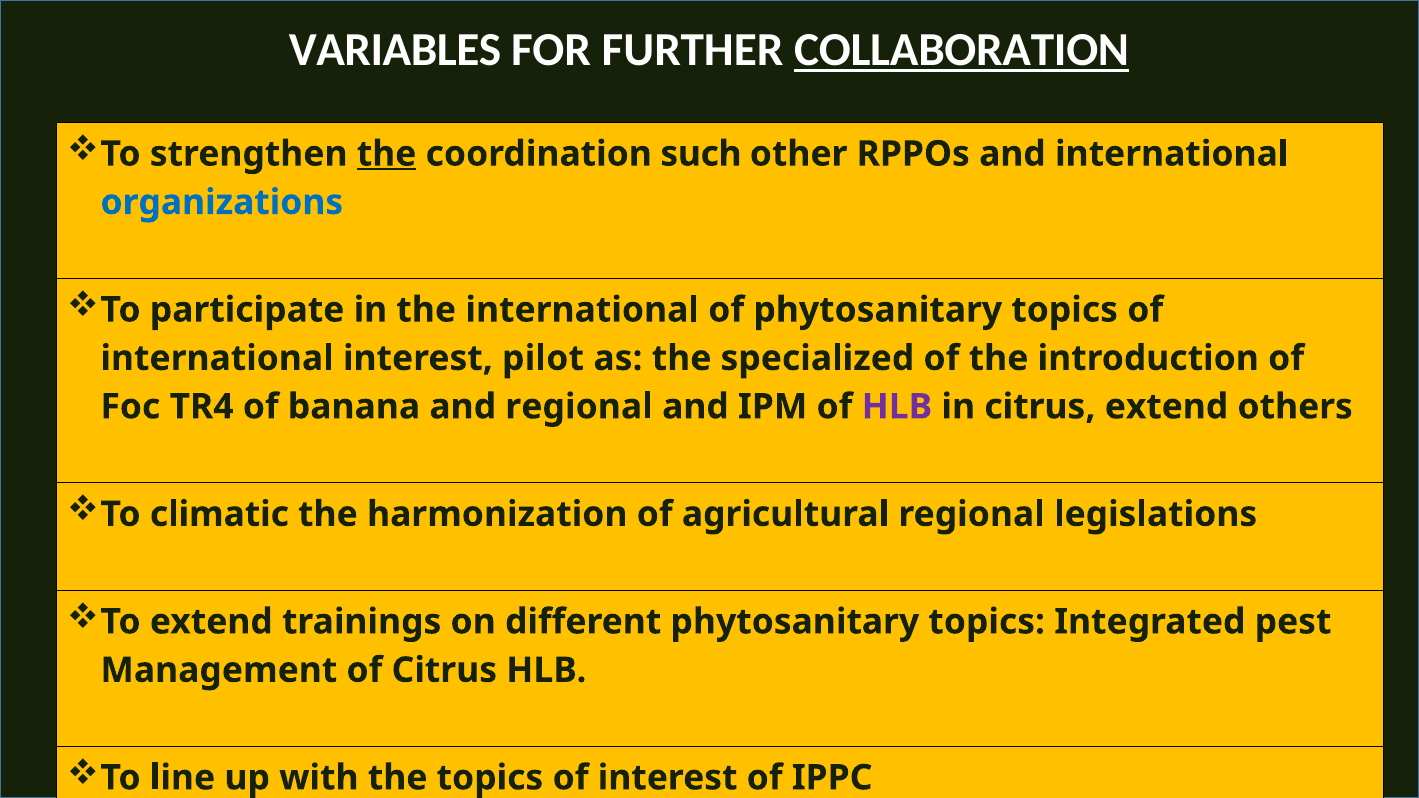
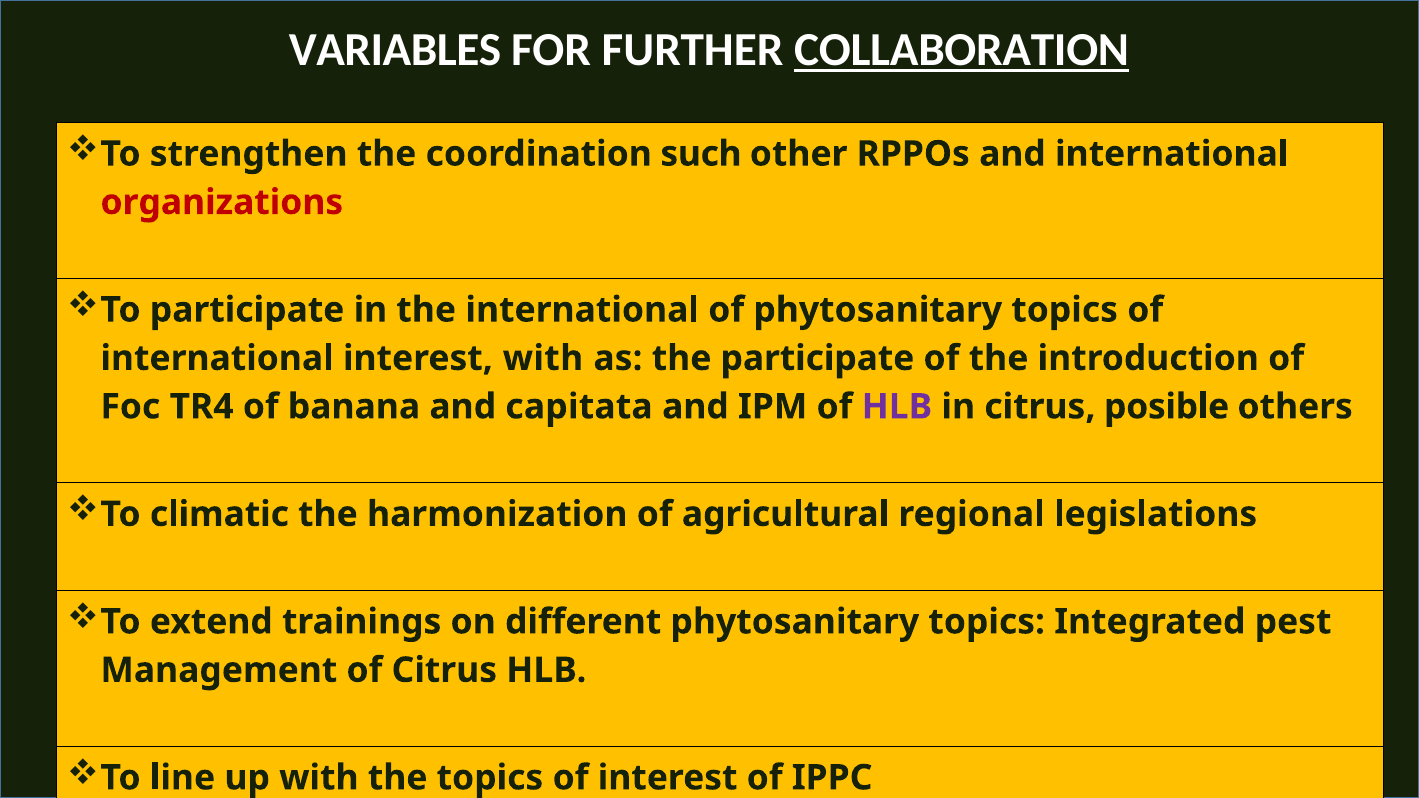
the underline: present -> none (387, 154)
organizations colour: blue -> red (222, 202)
interest pilot: pilot -> with (543, 358)
the specialized: specialized -> participate (817, 358)
and regional: regional -> capitata (579, 407)
citrus extend: extend -> posible (1167, 407)
